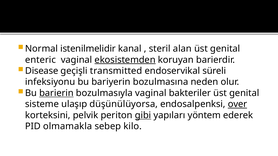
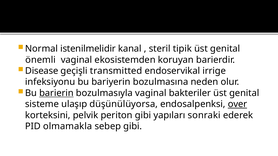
alan: alan -> tipik (182, 49)
enteric: enteric -> önemli (41, 60)
ekosistemden underline: present -> none (125, 60)
süreli: süreli -> irrige (214, 71)
gibi underline: present -> none (143, 116)
yöntem: yöntem -> sonraki (204, 116)
sebep kilo: kilo -> gibi (133, 127)
